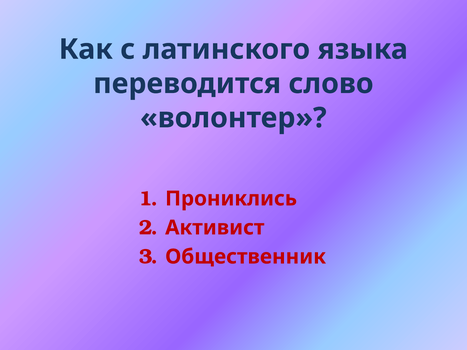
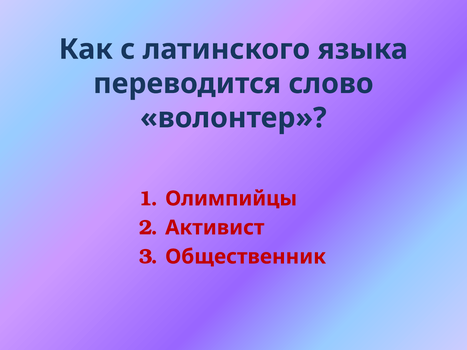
Прониклись: Прониклись -> Олимпийцы (231, 199)
